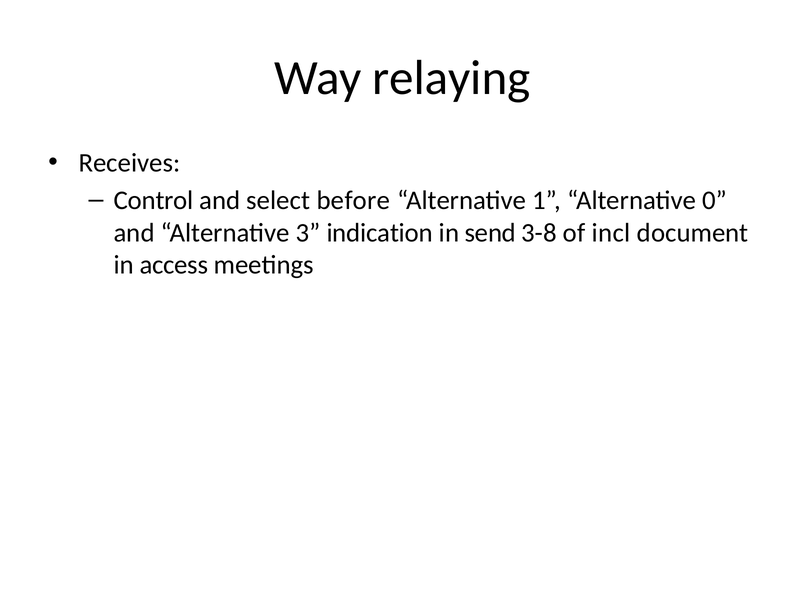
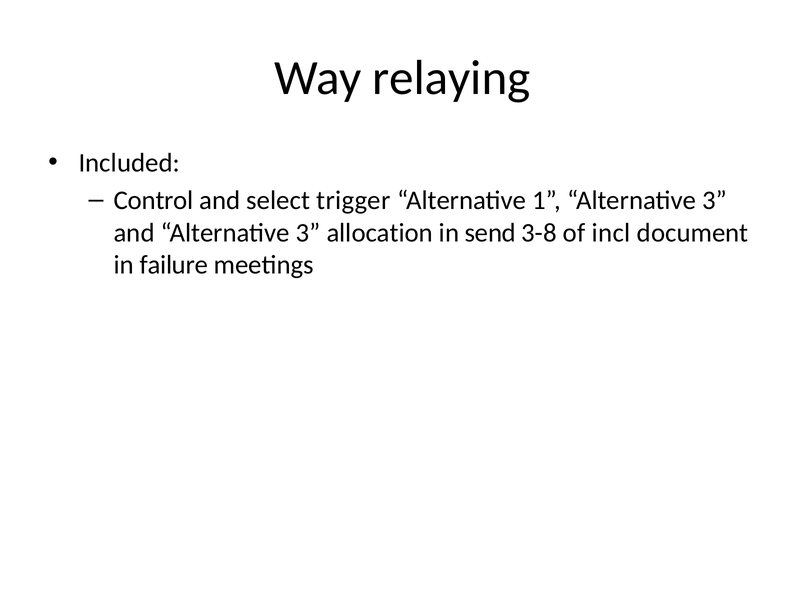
Receives: Receives -> Included (129, 163)
before: before -> trigger (353, 200)
1 Alternative 0: 0 -> 3 (714, 200)
indication: indication -> allocation (380, 233)
access: access -> failure (174, 265)
